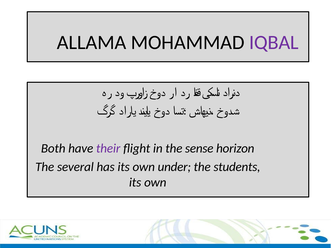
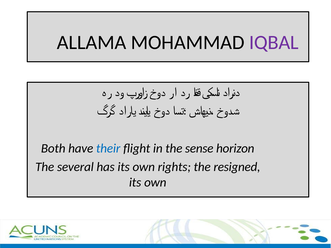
their colour: purple -> blue (108, 148)
under: under -> rights (174, 167)
students: students -> resigned (237, 167)
